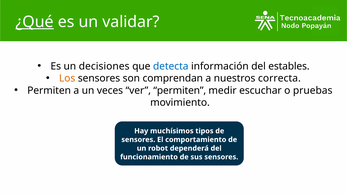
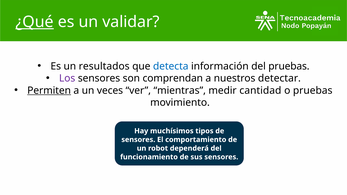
decisiones: decisiones -> resultados (104, 66)
del estables: estables -> pruebas (289, 66)
Los colour: orange -> purple (67, 78)
correcta: correcta -> detectar (279, 78)
Permiten underline: none -> present (49, 91)
ver permiten: permiten -> mientras (180, 91)
escuchar: escuchar -> cantidad (260, 91)
